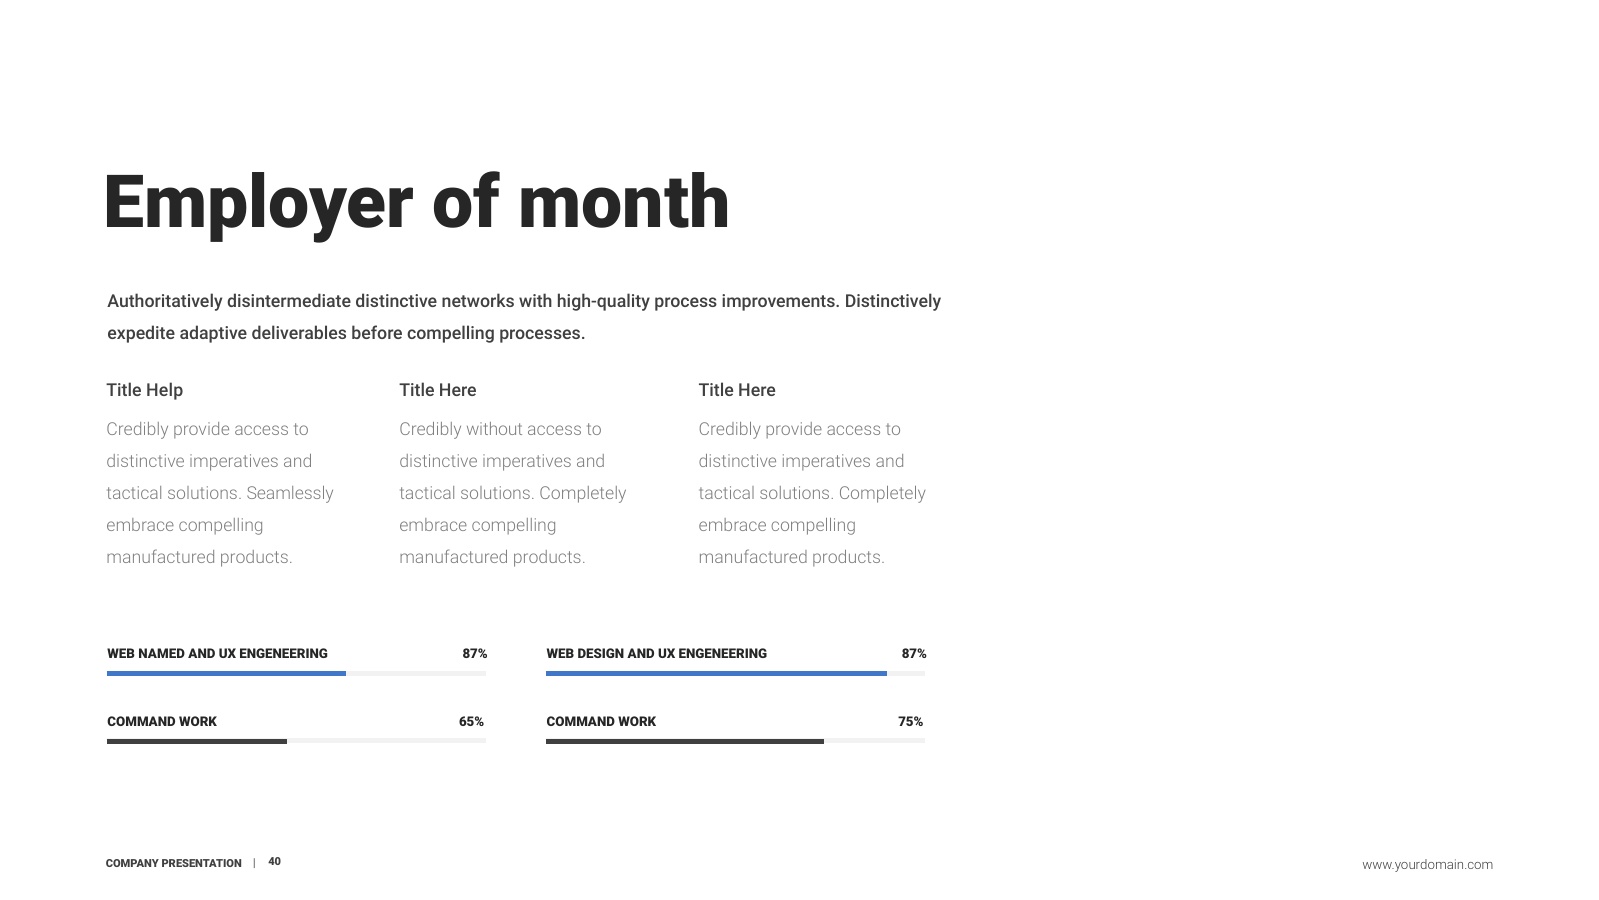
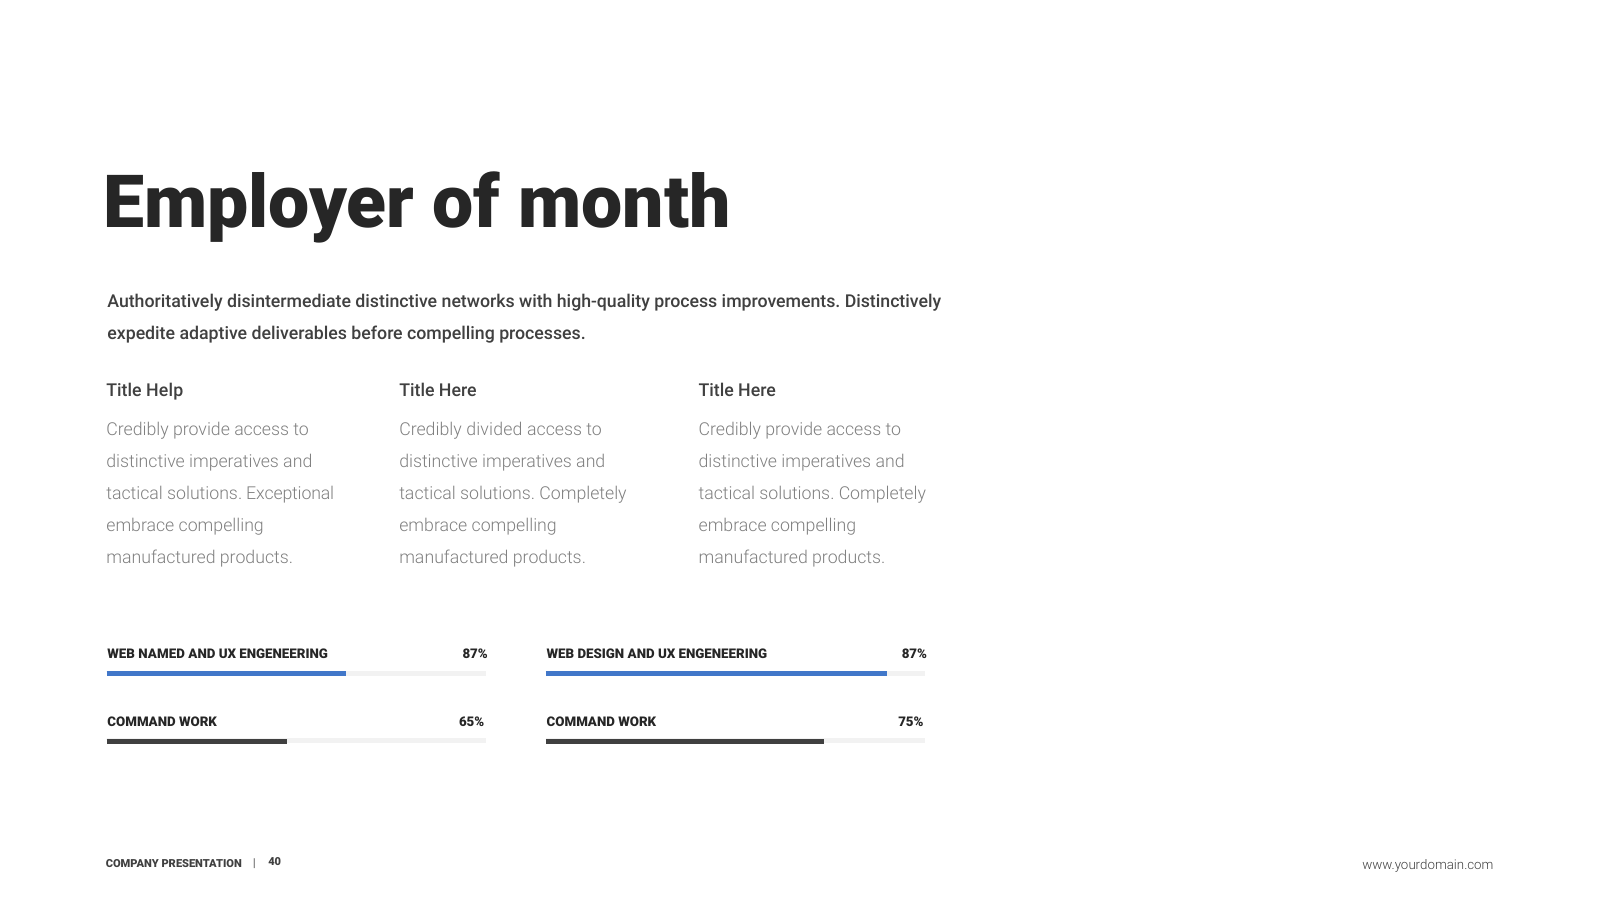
without: without -> divided (494, 429)
Seamlessly: Seamlessly -> Exceptional (290, 493)
